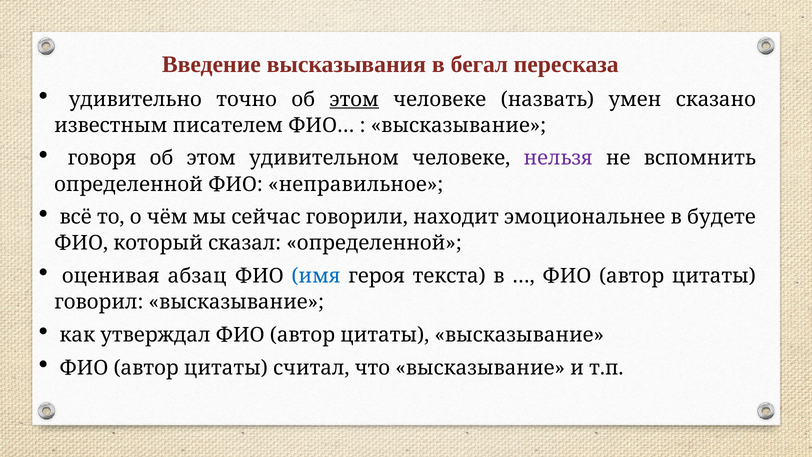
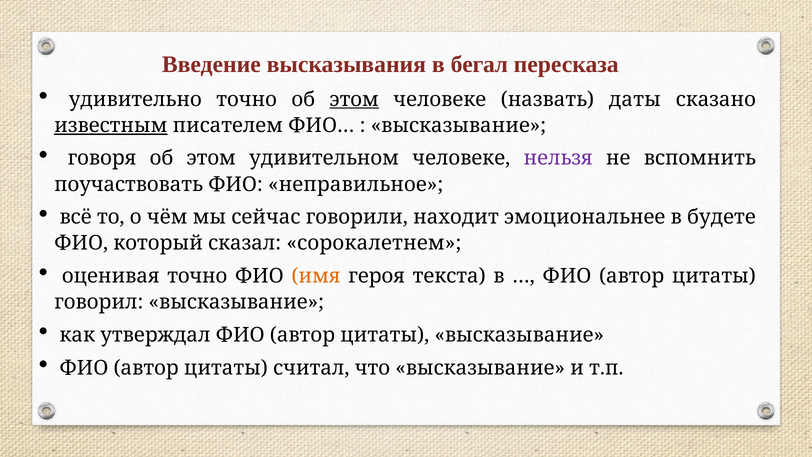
умен: умен -> даты (635, 99)
известным underline: none -> present (111, 125)
определенной: определенной -> поучаствовать (129, 184)
сказал определенной: определенной -> сорокалетнем (374, 243)
оценивая абзац: абзац -> точно (197, 276)
имя colour: blue -> orange (316, 276)
